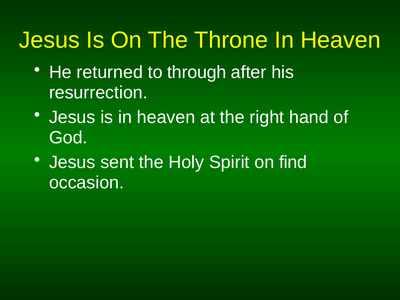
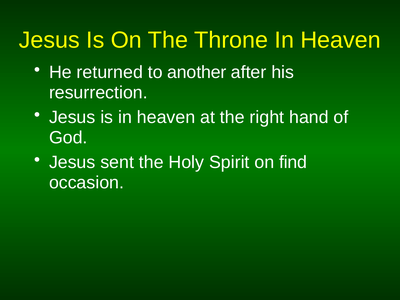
through: through -> another (197, 72)
